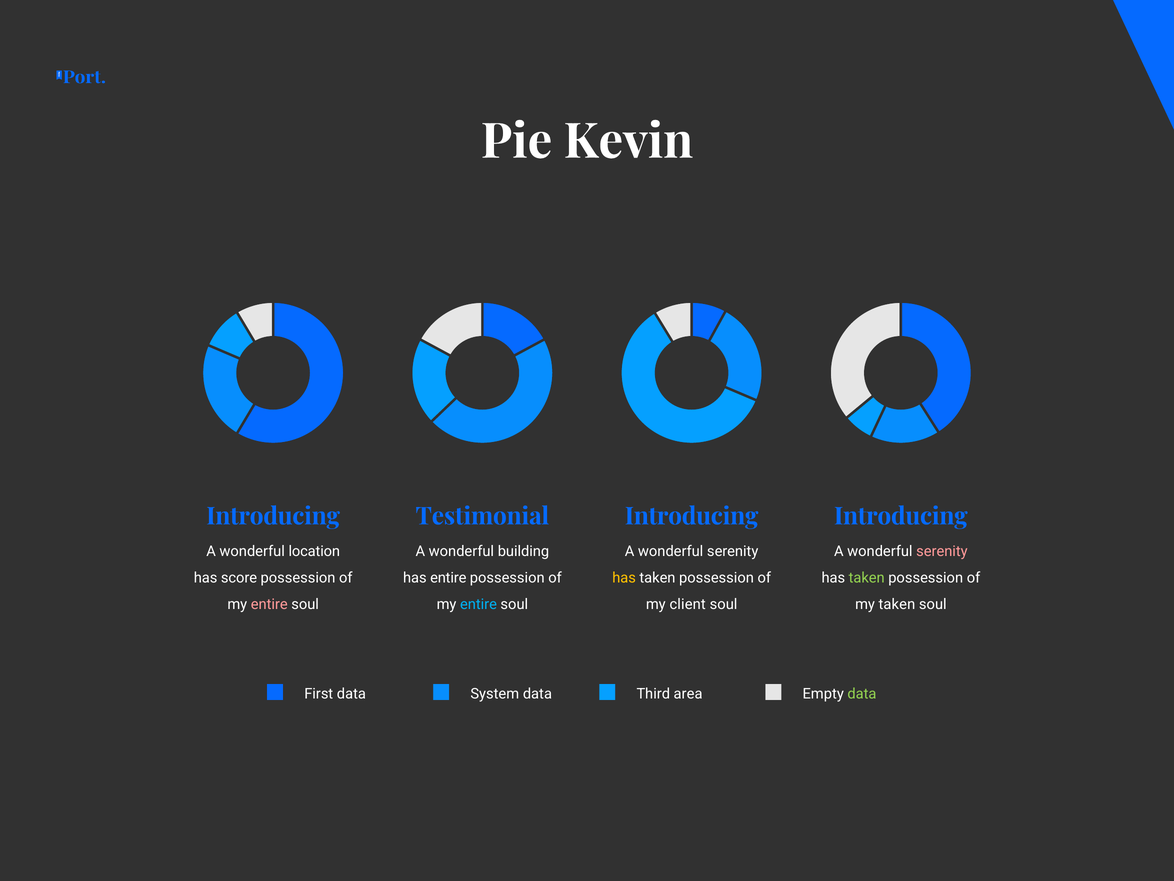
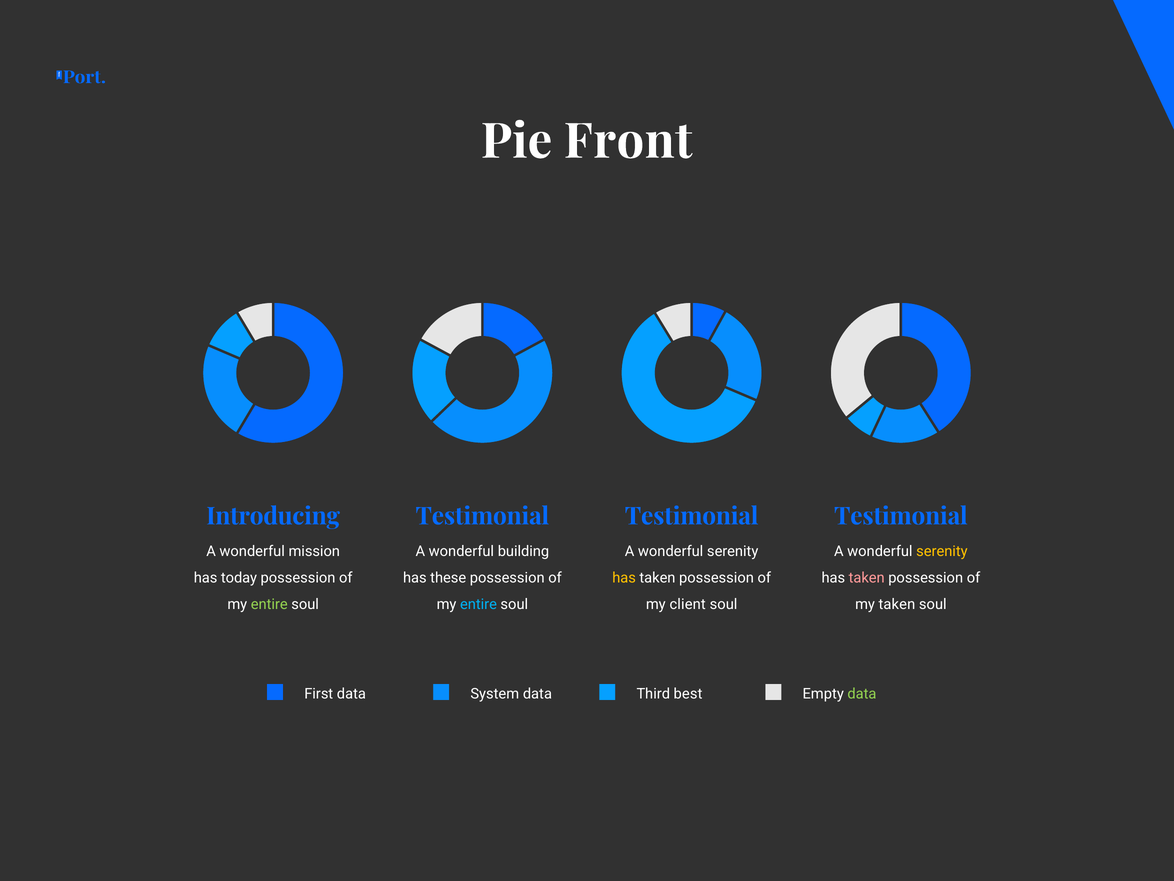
Kevin: Kevin -> Front (628, 142)
Introducing: Introducing -> Testimonial (692, 516)
Introducing: Introducing -> Testimonial (901, 516)
location: location -> mission (314, 551)
serenity colour: pink -> yellow (942, 551)
score: score -> today (239, 578)
has entire: entire -> these (448, 578)
taken colour: light green -> pink (867, 578)
entire colour: pink -> light green (269, 604)
area: area -> best (688, 694)
